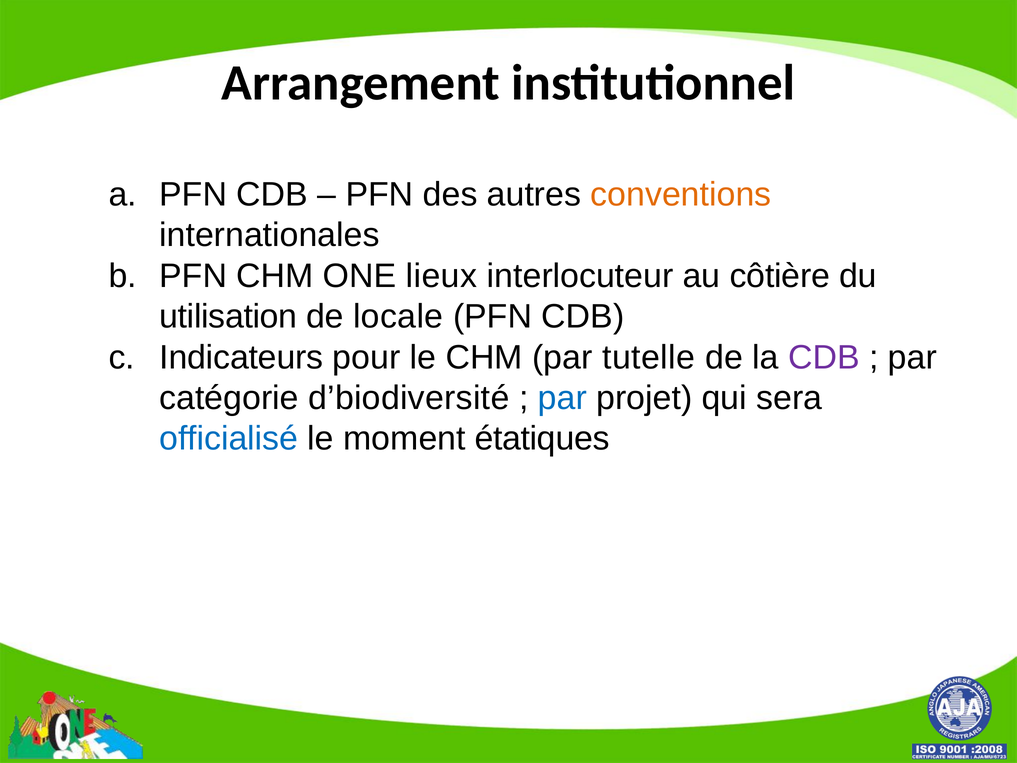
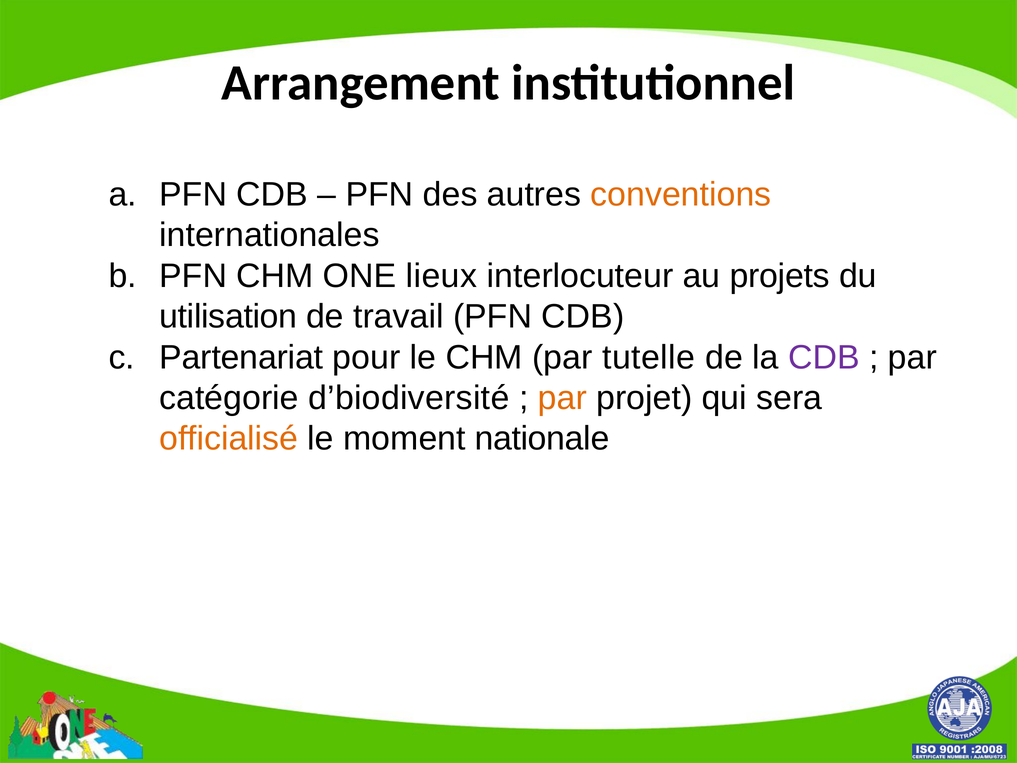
côtière: côtière -> projets (780, 276)
locale: locale -> travail (398, 317)
Indicateurs: Indicateurs -> Partenariat (241, 357)
par colour: blue -> orange (562, 398)
officialisé colour: blue -> orange (229, 439)
étatiques: étatiques -> nationale (542, 439)
